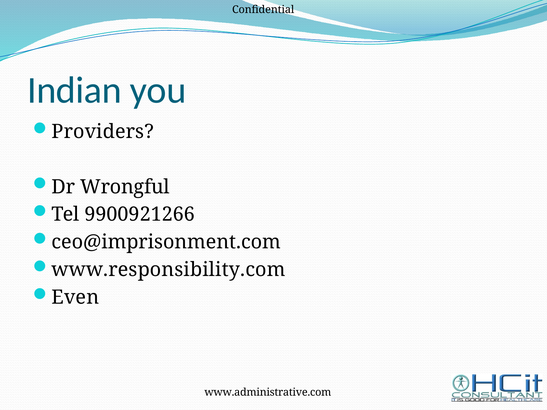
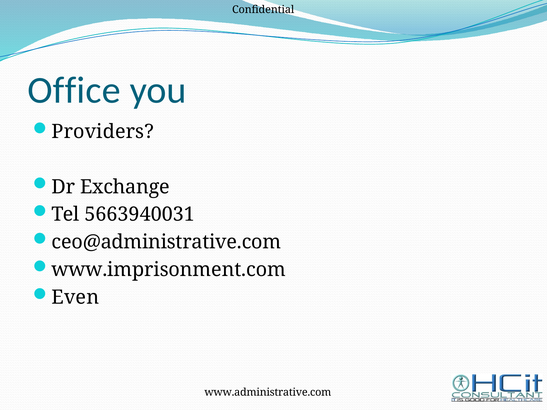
Indian: Indian -> Office (74, 90)
Wrongful: Wrongful -> Exchange (125, 187)
9900921266: 9900921266 -> 5663940031 (140, 215)
ceo@imprisonment.com: ceo@imprisonment.com -> ceo@administrative.com (166, 242)
www.responsibility.com: www.responsibility.com -> www.imprisonment.com (169, 270)
